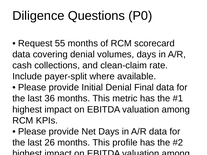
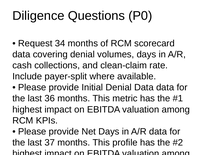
55: 55 -> 34 (60, 43)
Denial Final: Final -> Data (144, 88)
26: 26 -> 37 (50, 143)
